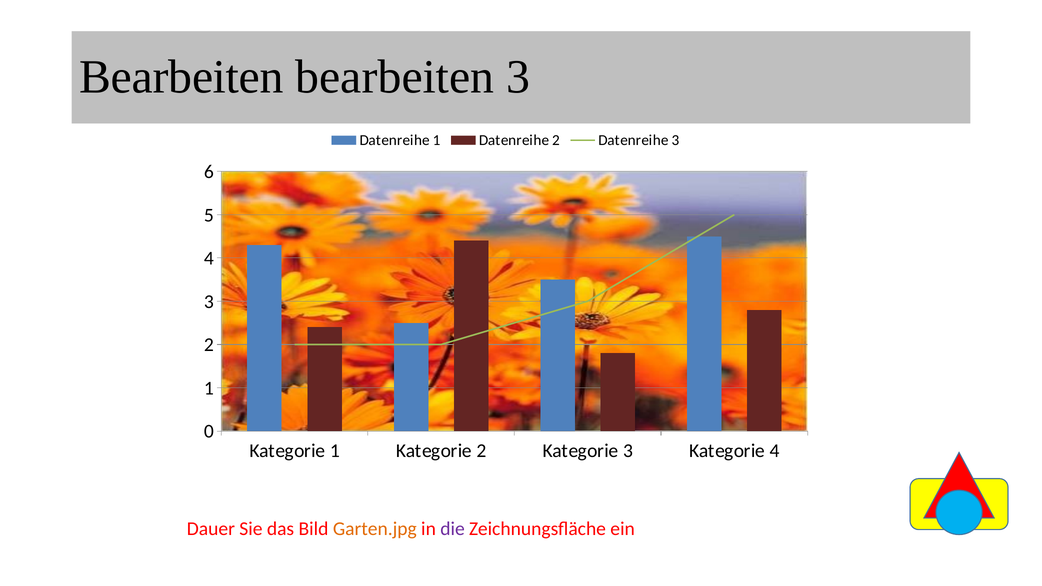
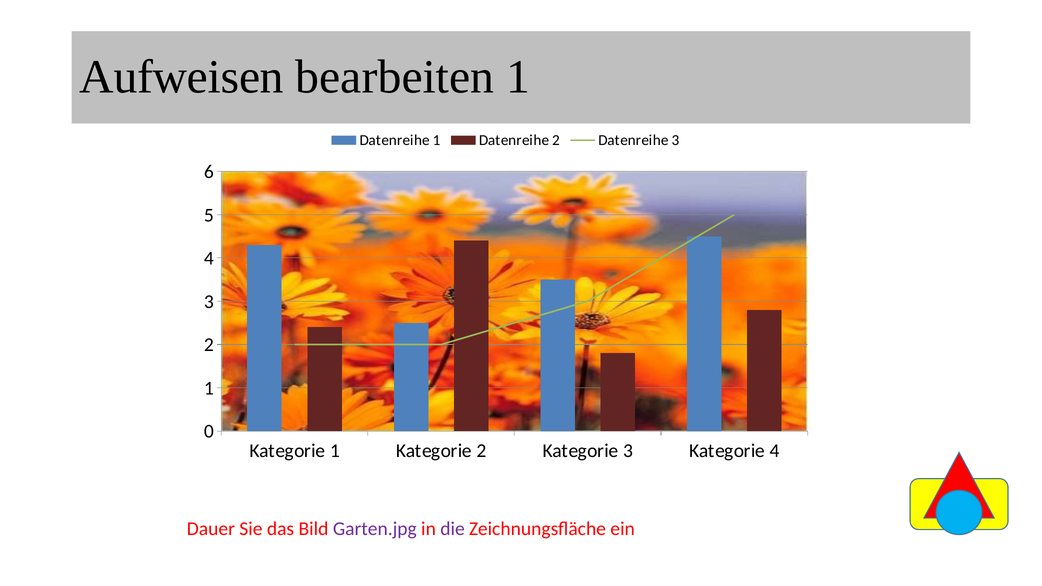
Bearbeiten: Bearbeiten -> Aufweisen (182, 77)
bearbeiten 3: 3 -> 1 (518, 77)
Garten.jpg colour: orange -> purple (375, 529)
